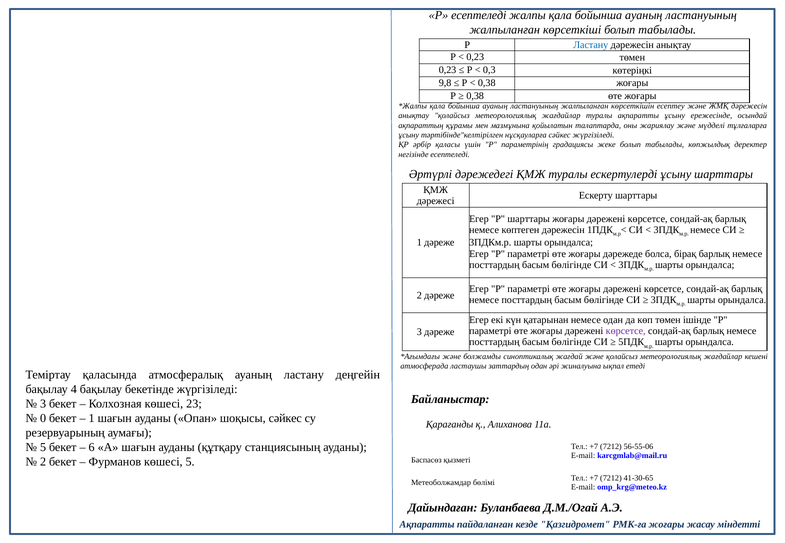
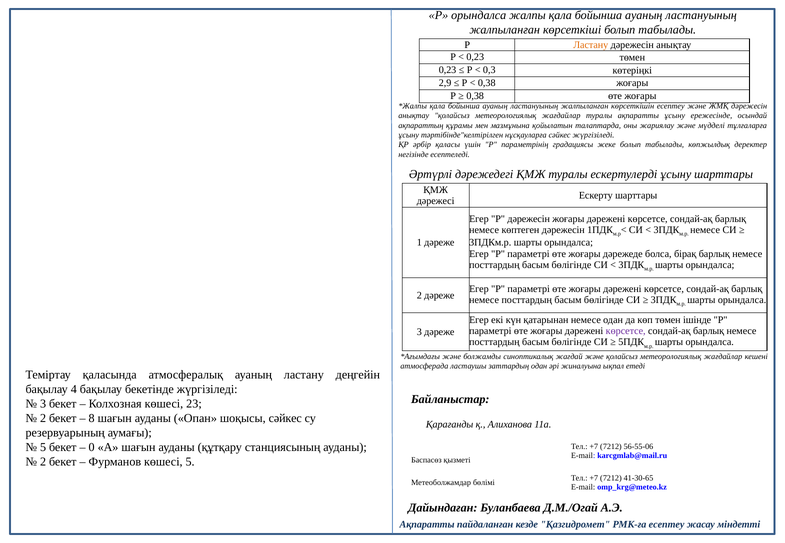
Р есептеледі: есептеледі -> орындалса (479, 15)
Ластану colour: blue -> orange (591, 45)
9,8: 9,8 -> 2,9 (445, 83)
Р шарттары: шарттары -> дәрежесін (529, 219)
0: 0 -> 2 (43, 419)
1: 1 -> 8 (92, 419)
6: 6 -> 0 (92, 448)
РМК-ға жоғары: жоғары -> есептеу (667, 525)
